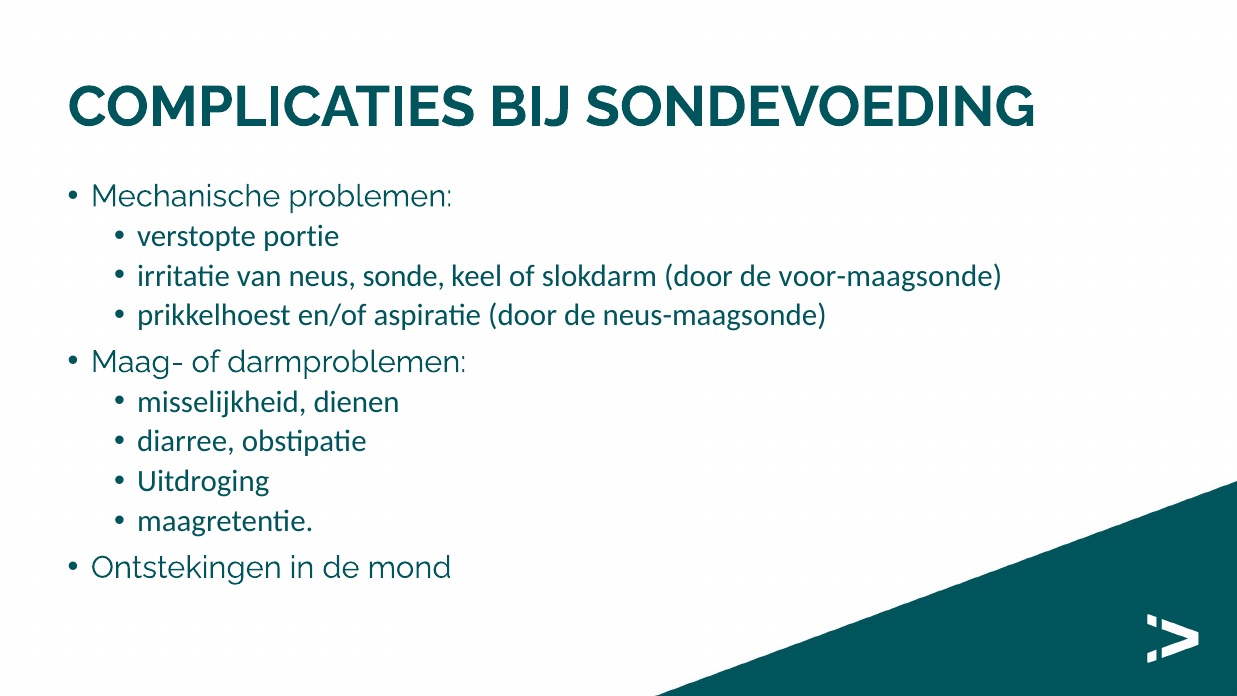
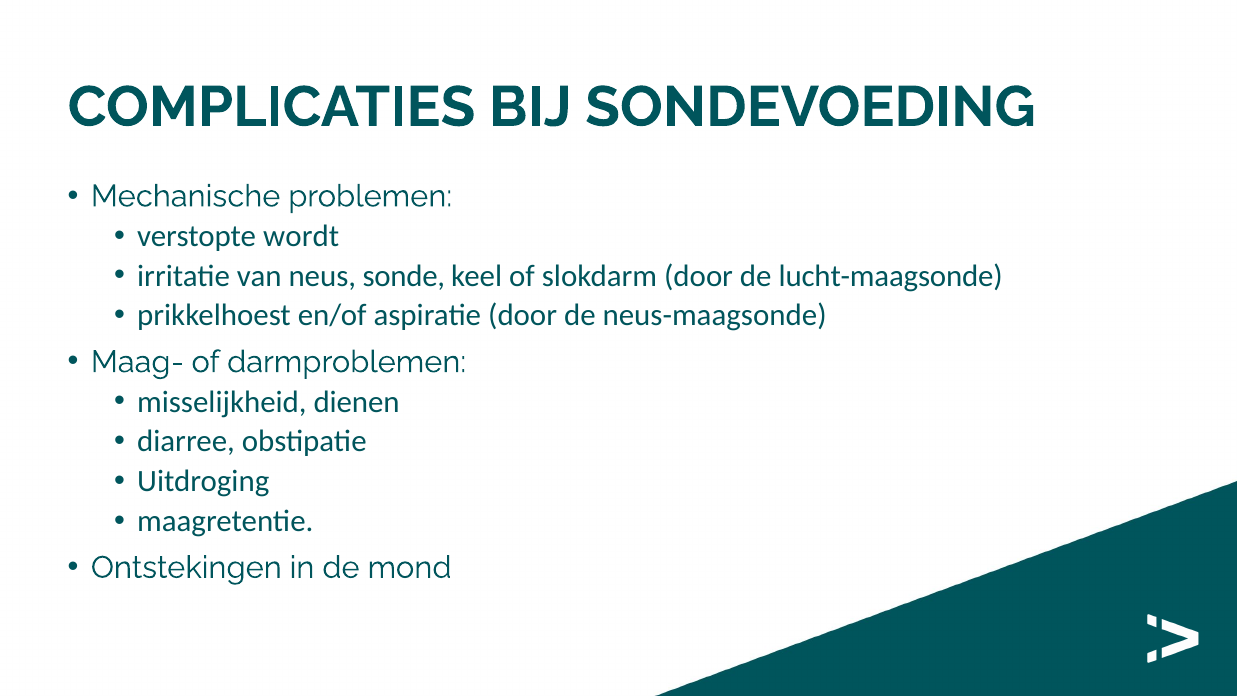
portie: portie -> wordt (301, 236)
voor-maagsonde: voor-maagsonde -> lucht-maagsonde (891, 276)
